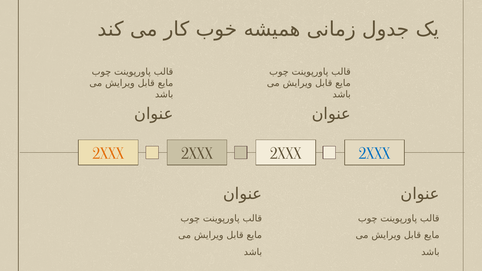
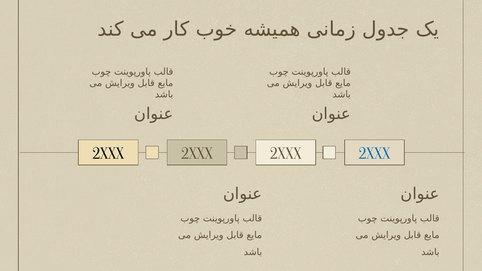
2XXX colour: orange -> black (108, 154)
